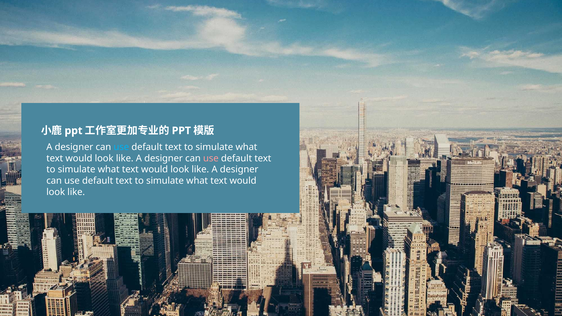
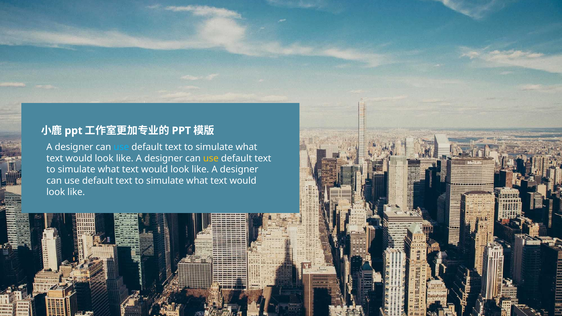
use colour: pink -> yellow (211, 158)
